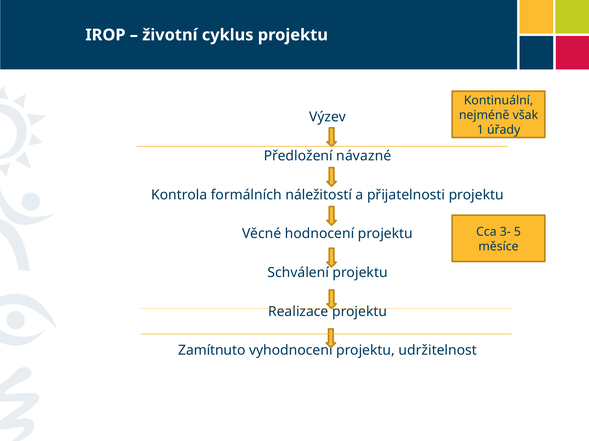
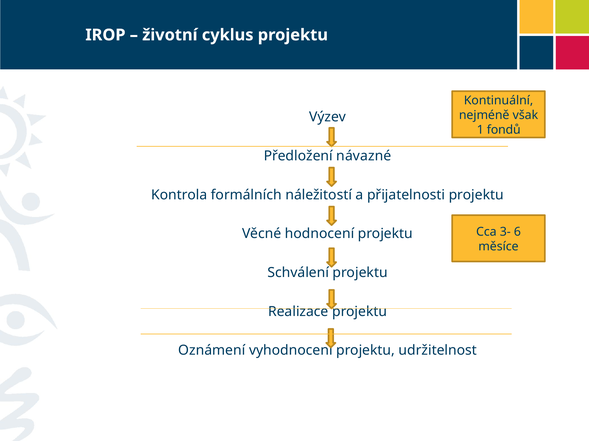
úřady: úřady -> fondů (504, 130)
5: 5 -> 6 (517, 232)
Zamítnuto: Zamítnuto -> Oznámení (212, 351)
